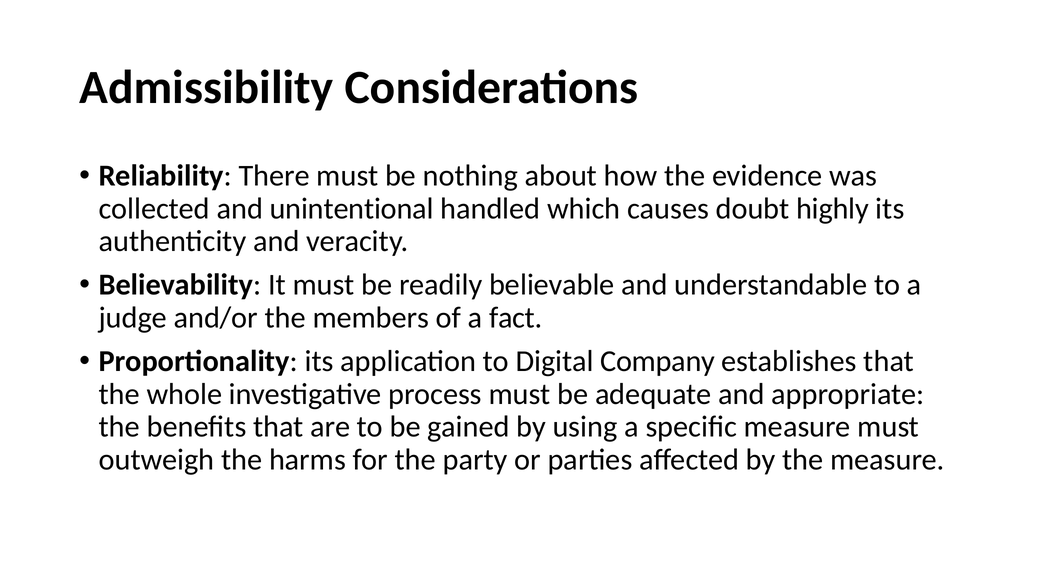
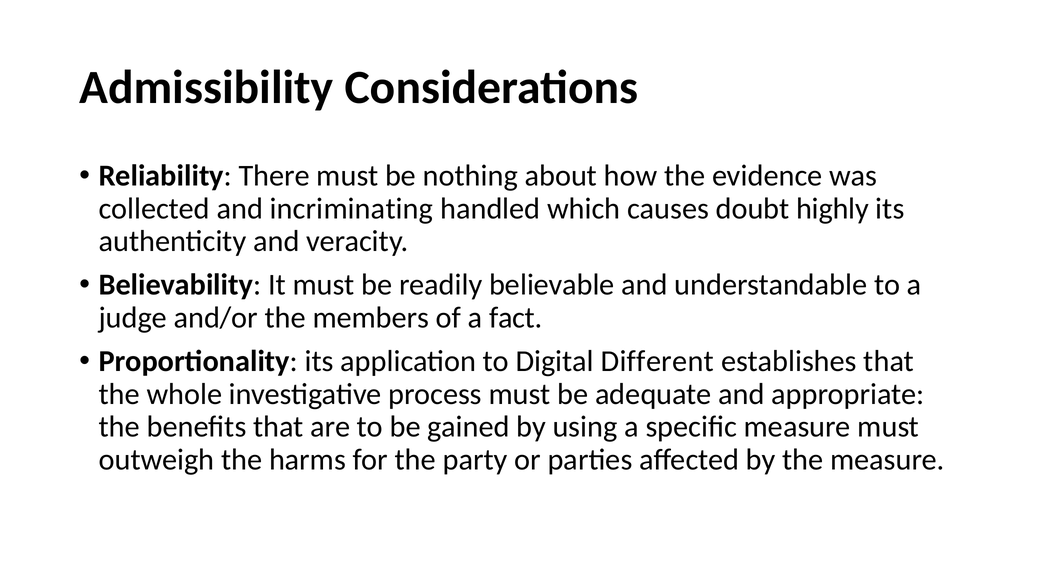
unintentional: unintentional -> incriminating (352, 209)
Company: Company -> Different (657, 361)
